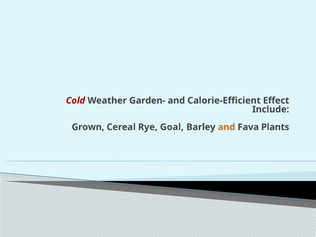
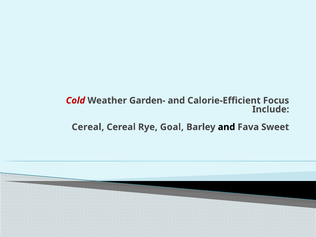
Effect: Effect -> Focus (276, 101)
Grown: Grown -> Cereal (88, 127)
and colour: orange -> black (227, 127)
Plants: Plants -> Sweet (275, 127)
